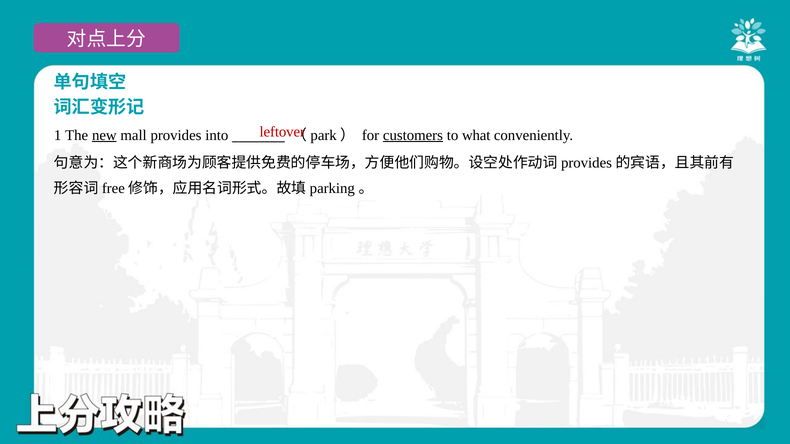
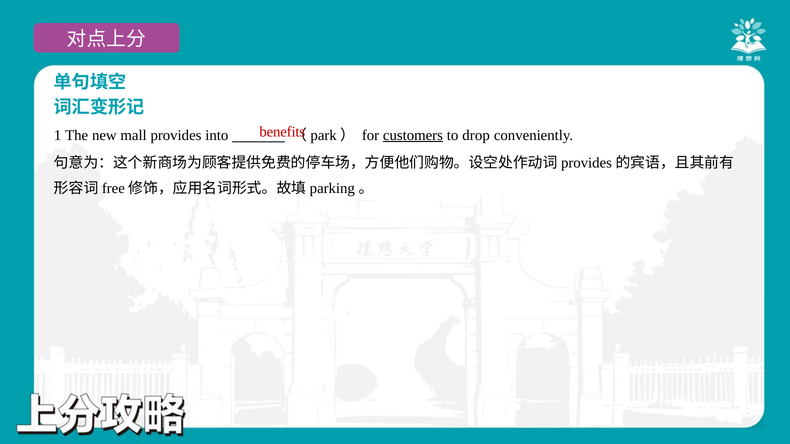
leftover: leftover -> benefits (282, 132)
new underline: present -> none (104, 135)
what: what -> drop (476, 135)
